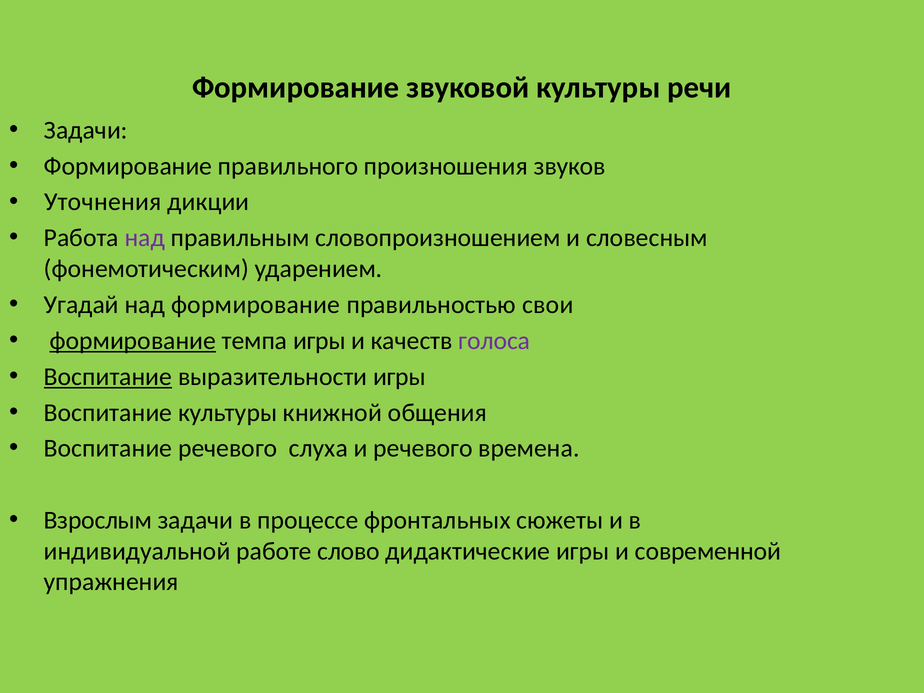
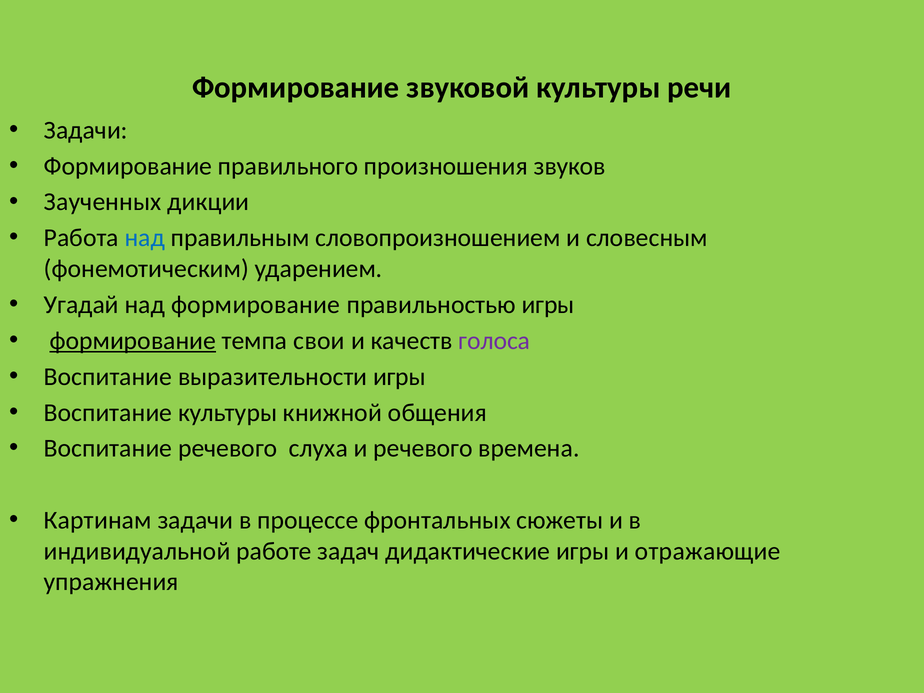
Уточнения: Уточнения -> Заученных (103, 202)
над colour: purple -> blue (145, 238)
правильностью свои: свои -> игры (548, 305)
темпа игры: игры -> свои (319, 341)
Воспитание underline: present -> none (108, 377)
Взрослым: Взрослым -> Картинам (98, 520)
слово: слово -> задач (348, 551)
современной: современной -> отражающие (708, 551)
